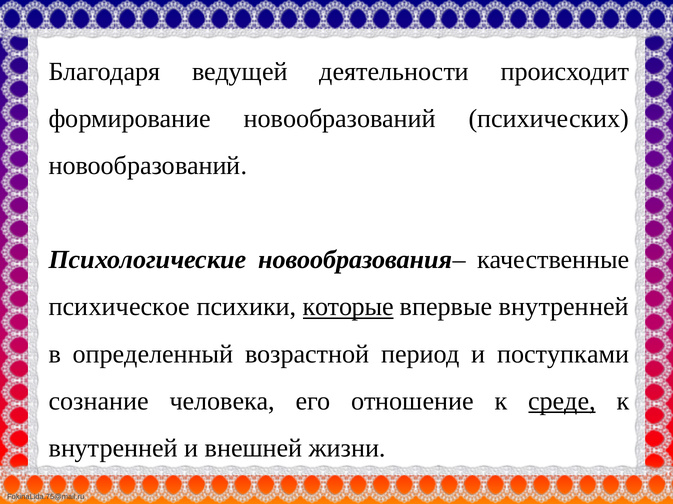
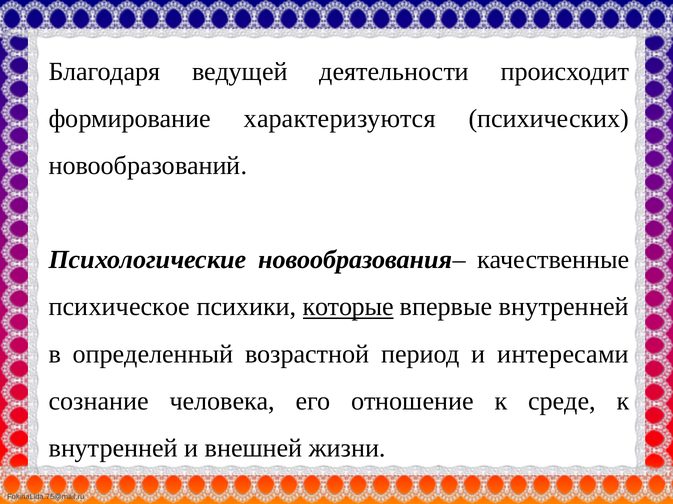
формирование новообразований: новообразований -> характеризуются (340, 119)
поступками: поступками -> интересами (563, 354)
среде underline: present -> none (562, 402)
